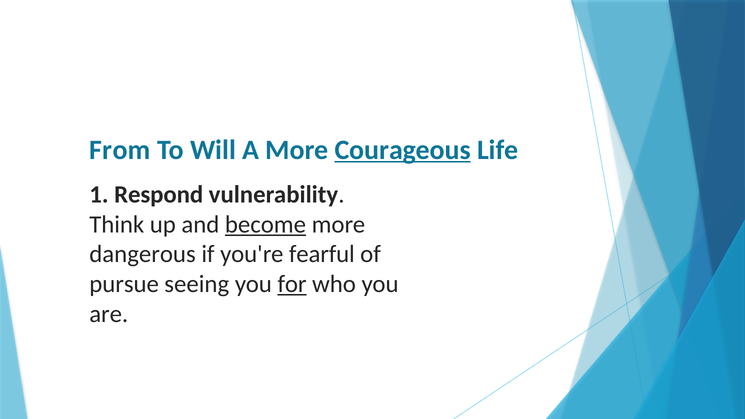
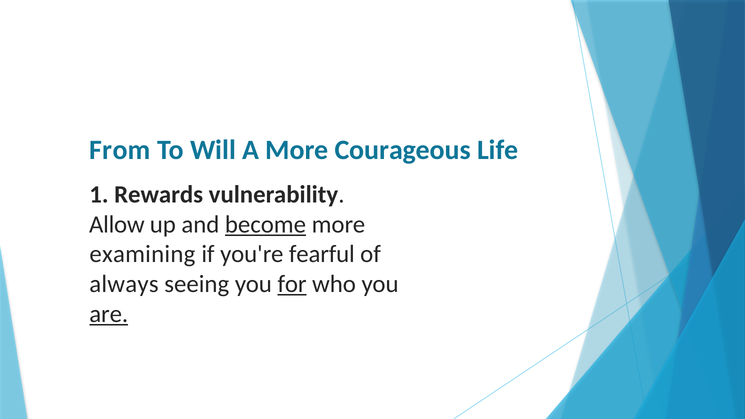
Courageous underline: present -> none (403, 150)
Respond: Respond -> Rewards (159, 195)
Think: Think -> Allow (117, 225)
dangerous: dangerous -> examining (142, 254)
pursue: pursue -> always (124, 284)
are underline: none -> present (109, 314)
